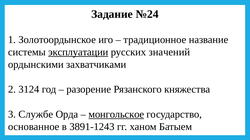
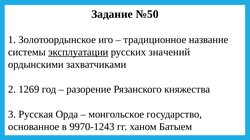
№24: №24 -> №50 (147, 14)
3124: 3124 -> 1269 (29, 90)
Службе: Службе -> Русская (36, 115)
монгольское underline: present -> none (116, 115)
3891-1243: 3891-1243 -> 9970-1243 (92, 127)
